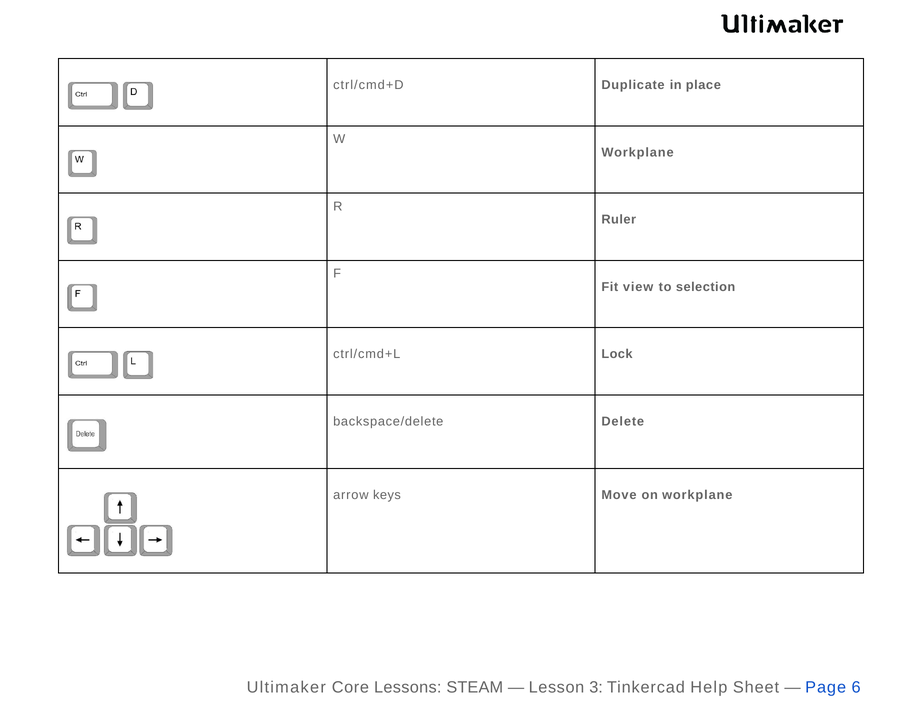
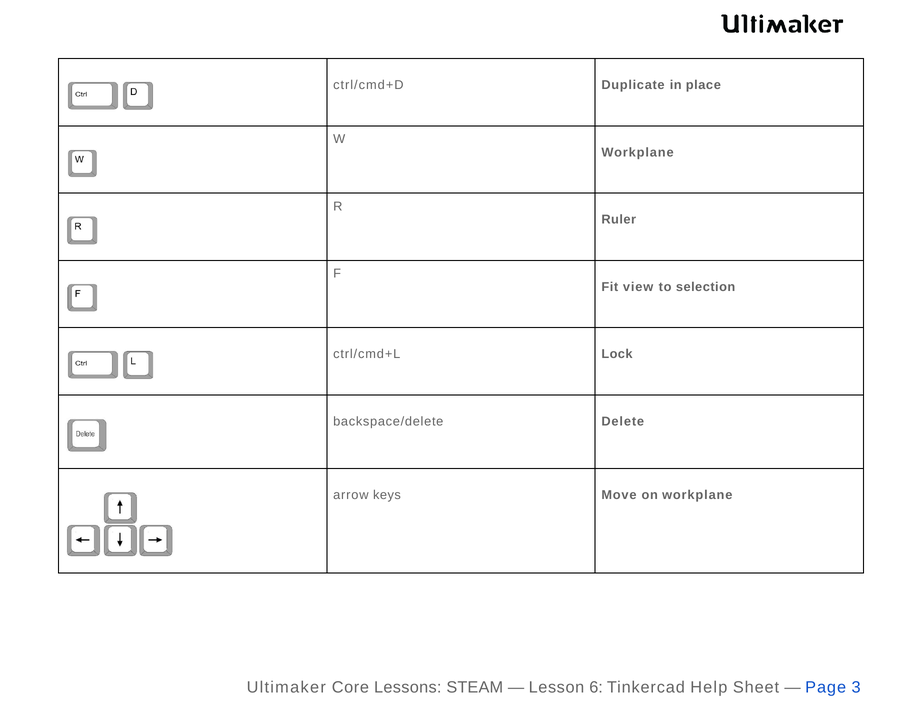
3: 3 -> 6 (596, 688)
6: 6 -> 3 (856, 688)
